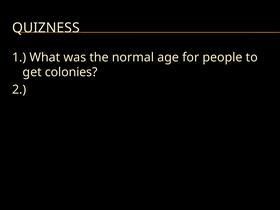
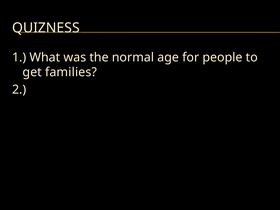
colonies: colonies -> families (71, 72)
